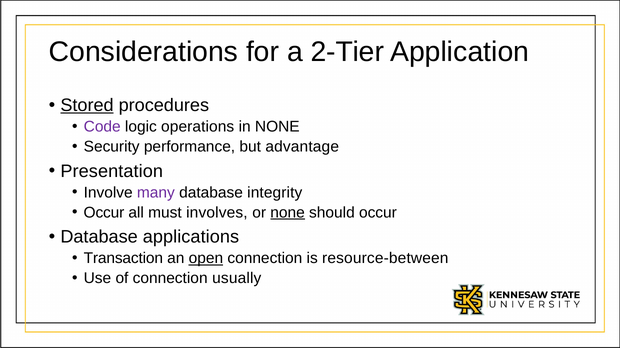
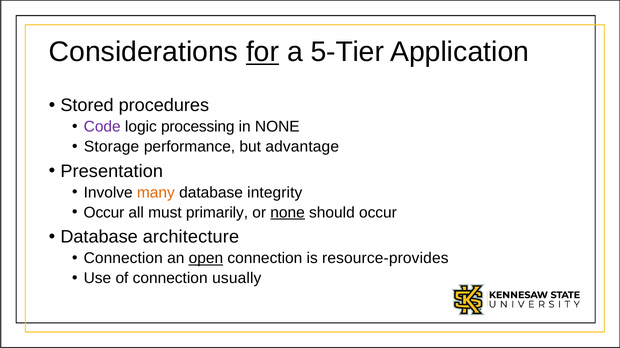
for underline: none -> present (263, 52)
2-Tier: 2-Tier -> 5-Tier (347, 52)
Stored underline: present -> none (87, 106)
operations: operations -> processing (198, 127)
Security: Security -> Storage (112, 147)
many colour: purple -> orange (156, 193)
involves: involves -> primarily (217, 213)
applications: applications -> architecture (191, 237)
Transaction: Transaction -> Connection (123, 259)
resource-between: resource-between -> resource-provides (385, 259)
